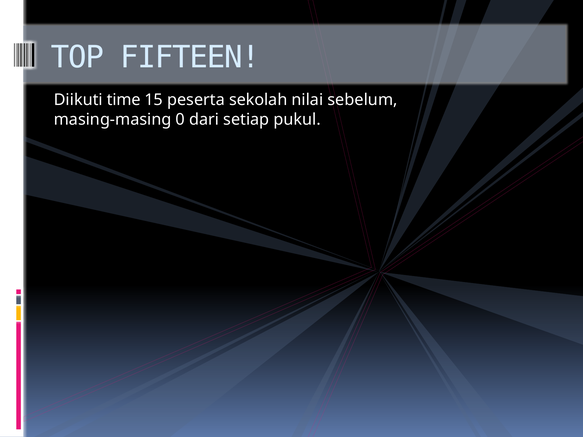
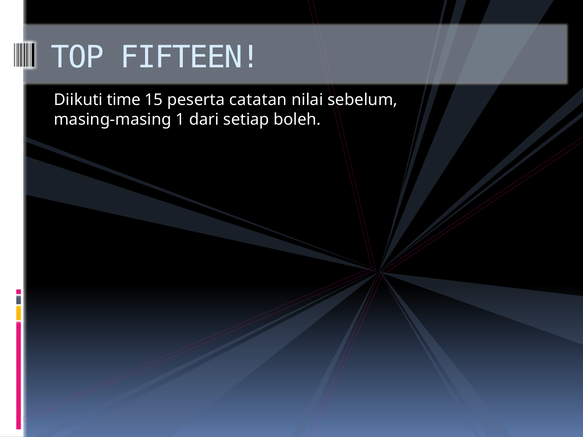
sekolah: sekolah -> catatan (258, 100)
0: 0 -> 1 (180, 119)
pukul: pukul -> boleh (297, 119)
